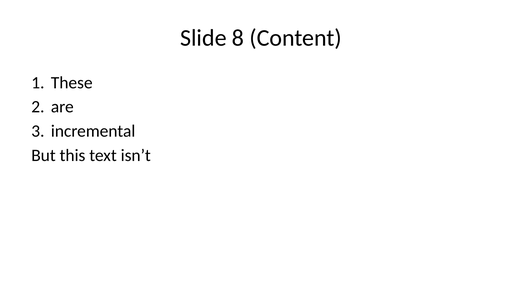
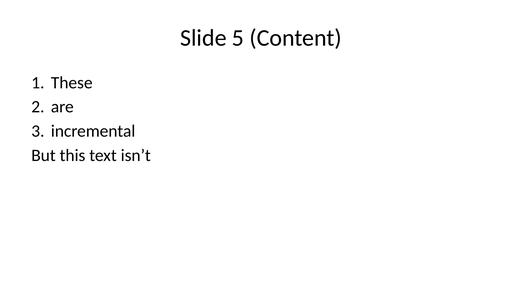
8: 8 -> 5 (238, 38)
